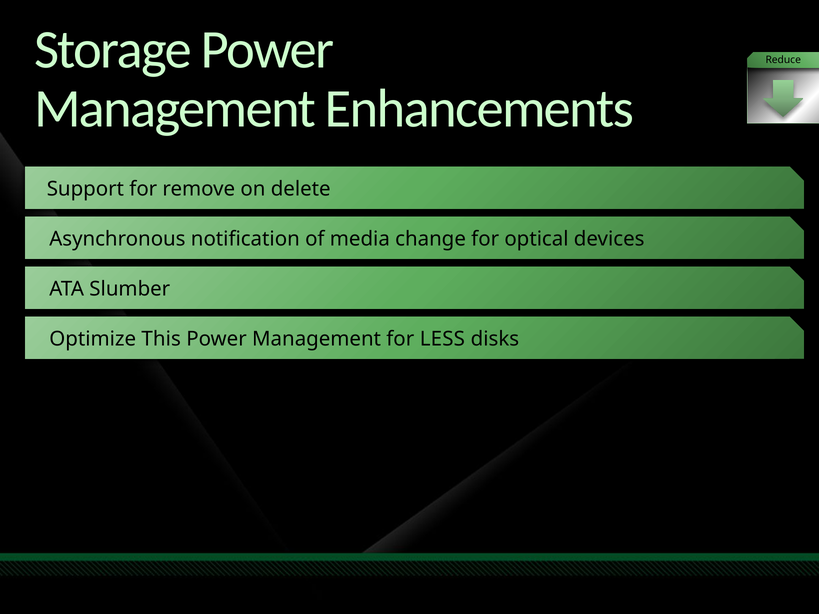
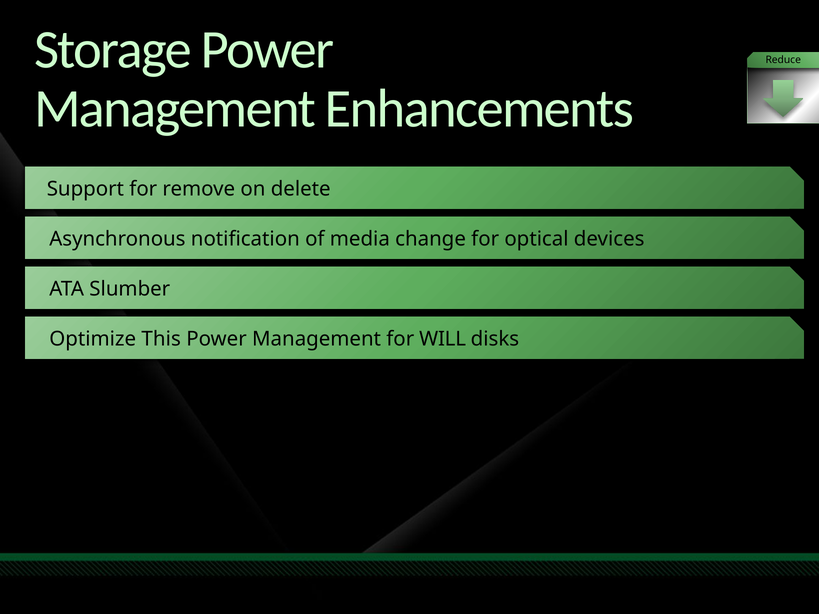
LESS: LESS -> WILL (443, 339)
